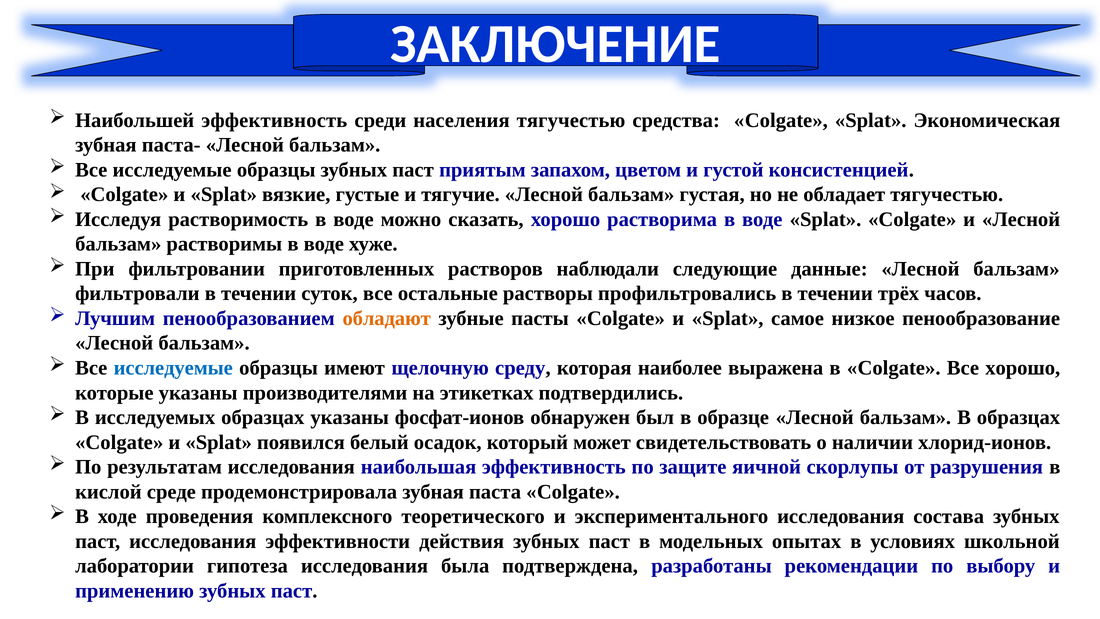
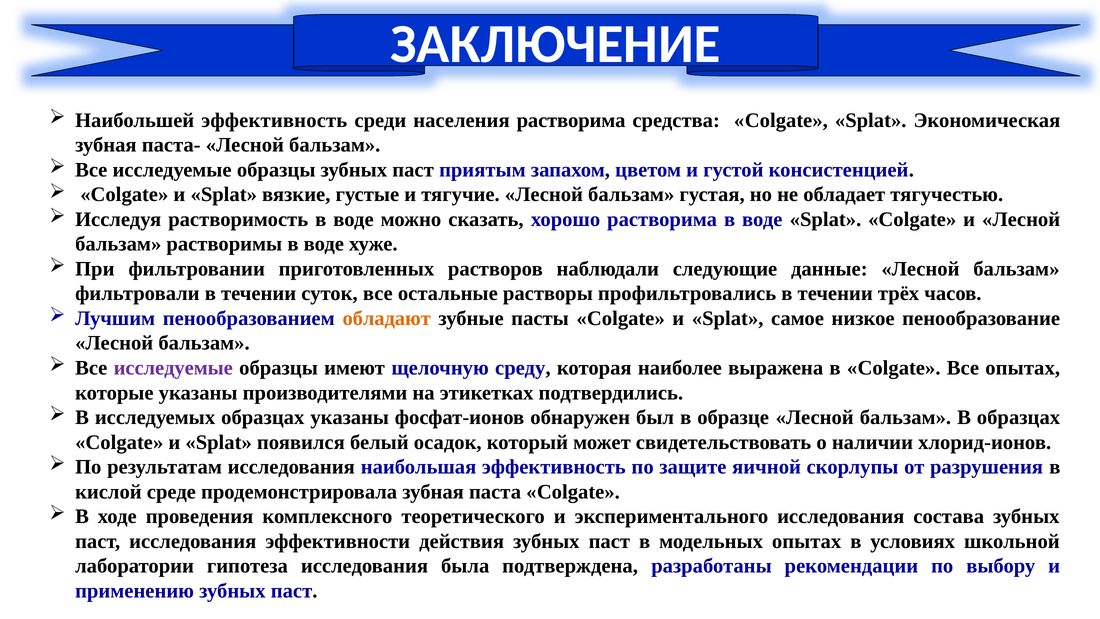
населения тягучестью: тягучестью -> растворима (571, 120)
исследуемые colour: blue -> purple (173, 368)
Все хорошо: хорошо -> опытах (1023, 368)
